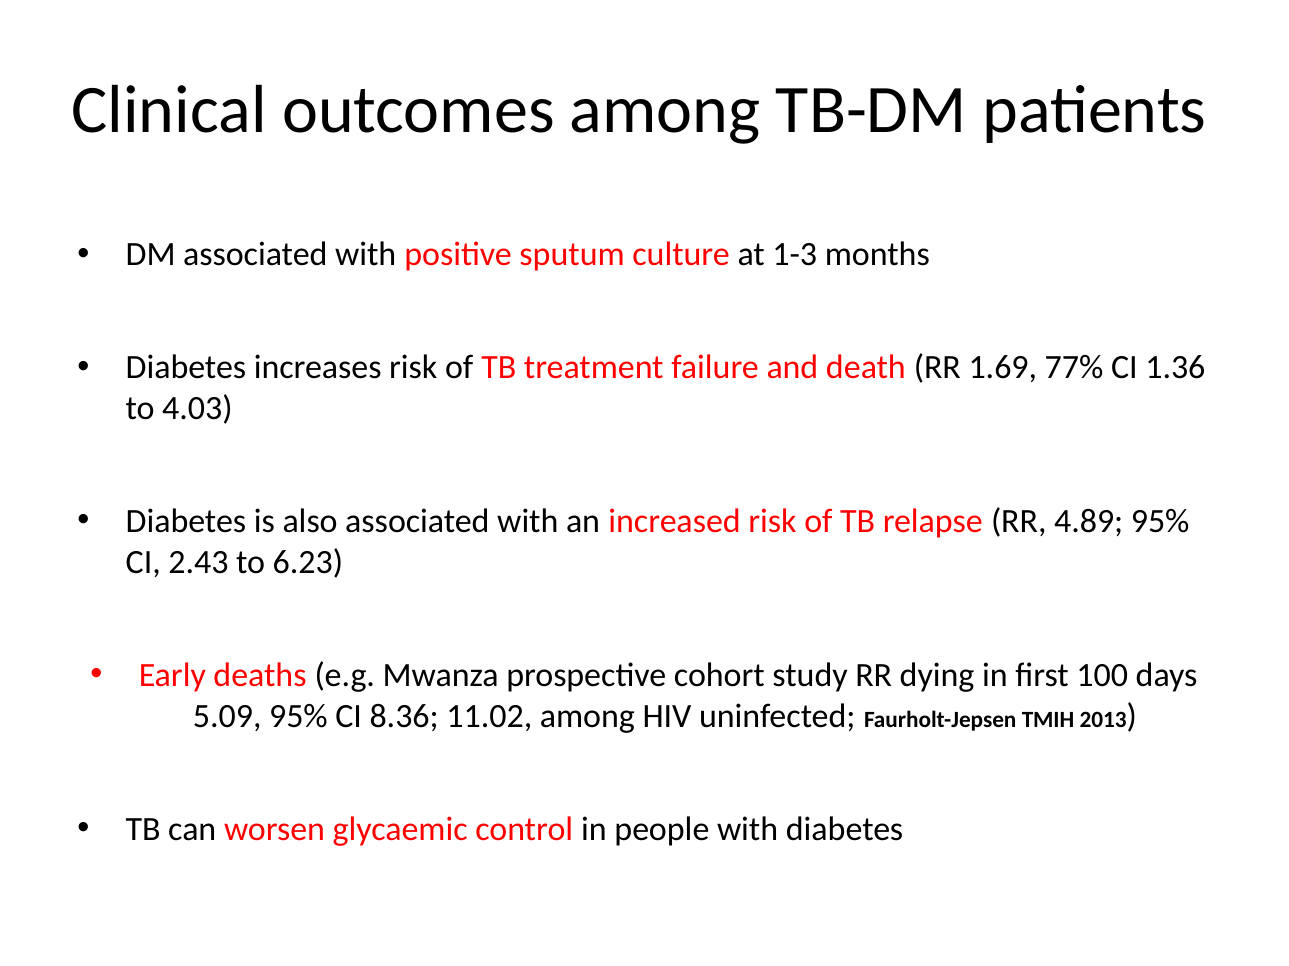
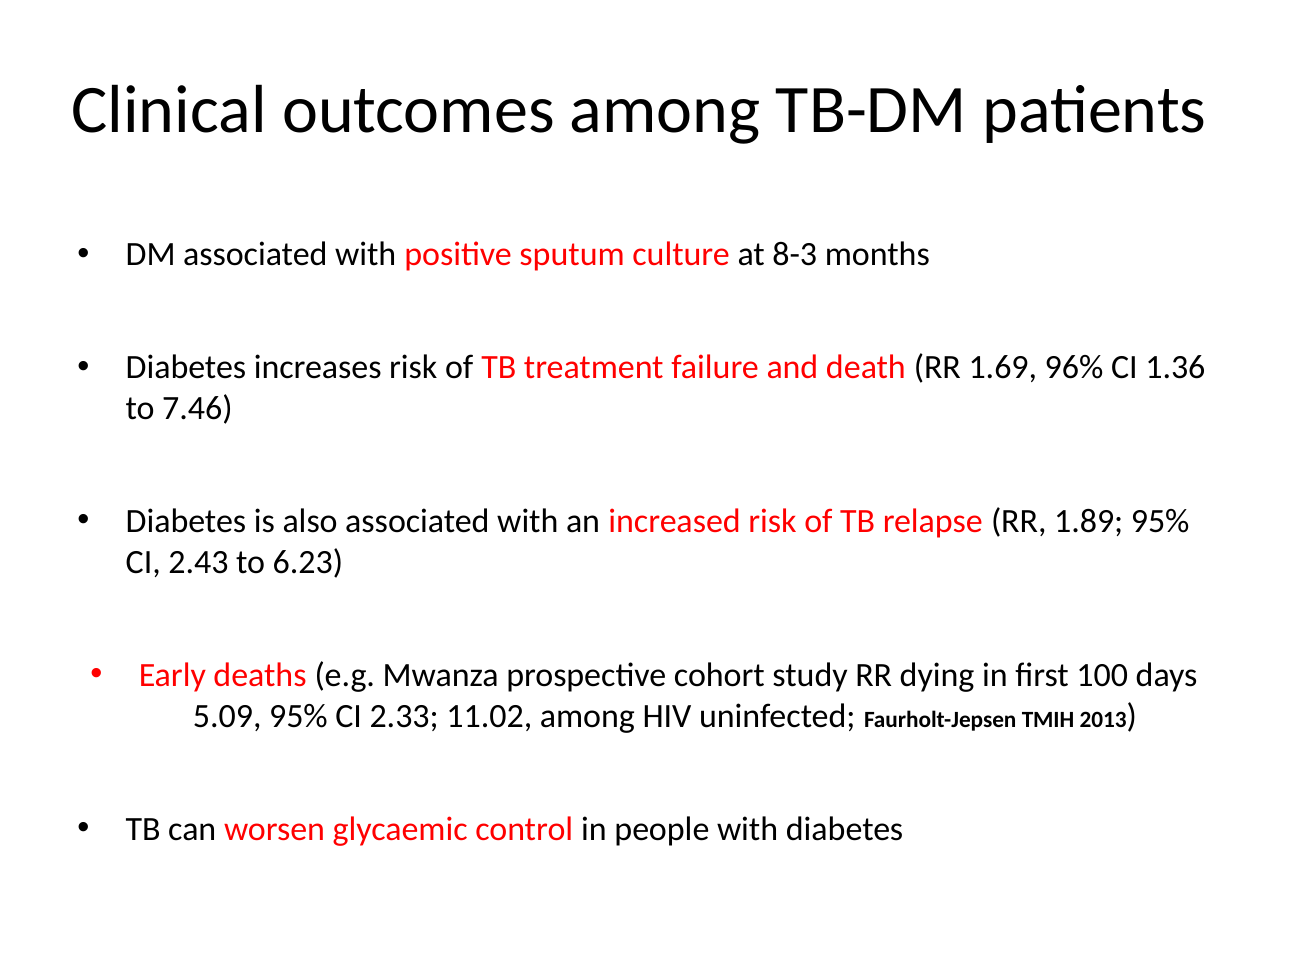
1-3: 1-3 -> 8-3 (795, 255)
77%: 77% -> 96% (1074, 368)
4.03: 4.03 -> 7.46 (197, 409)
4.89: 4.89 -> 1.89 (1089, 522)
8.36: 8.36 -> 2.33 (404, 716)
